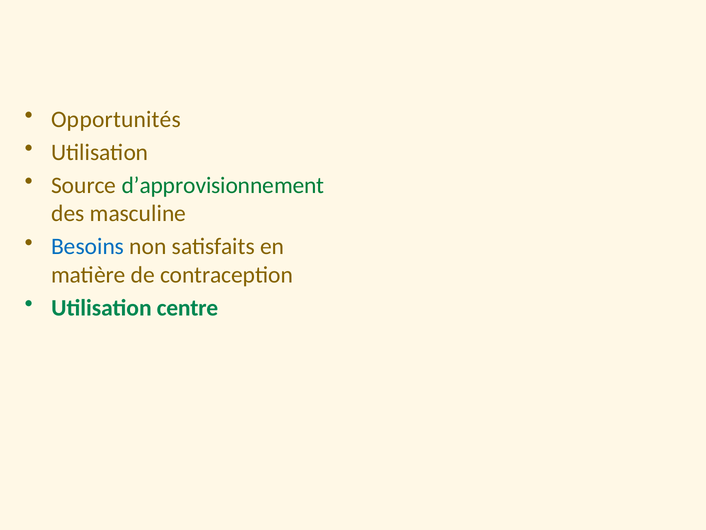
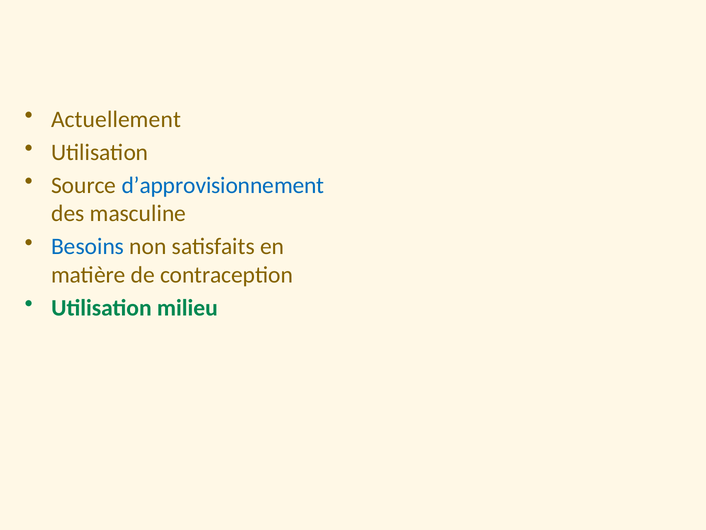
Opportunités: Opportunités -> Actuellement (116, 119)
d’approvisionnement colour: green -> blue (223, 185)
centre: centre -> milieu (187, 308)
